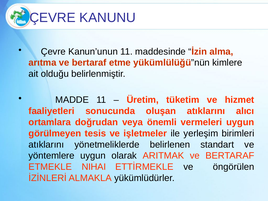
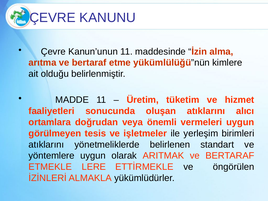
NIHAI: NIHAI -> LERE (94, 167)
